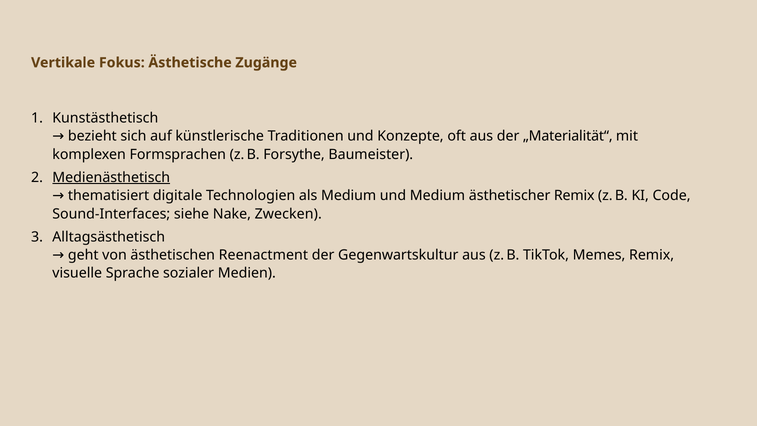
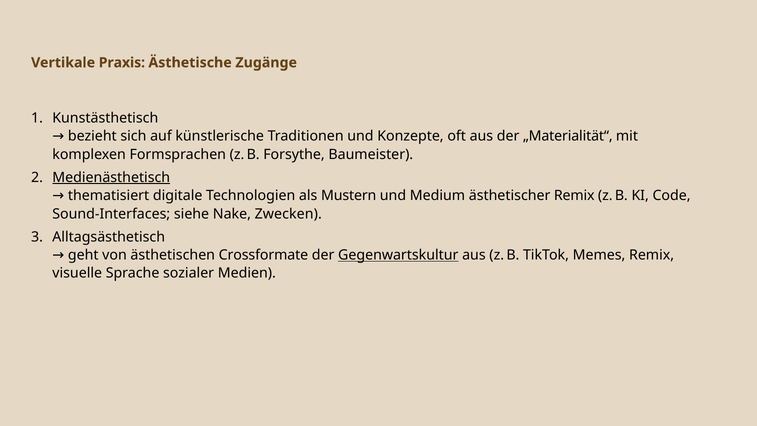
Fokus: Fokus -> Praxis (122, 63)
als Medium: Medium -> Mustern (349, 196)
Reenactment: Reenactment -> Crossformate (263, 255)
Gegenwartskultur underline: none -> present (398, 255)
